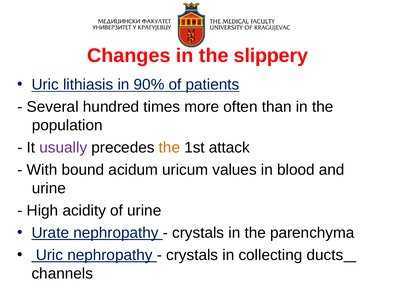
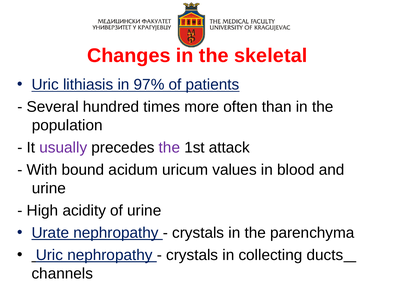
slippery: slippery -> skeletal (271, 56)
90%: 90% -> 97% (149, 85)
the colour: orange -> purple (169, 148)
